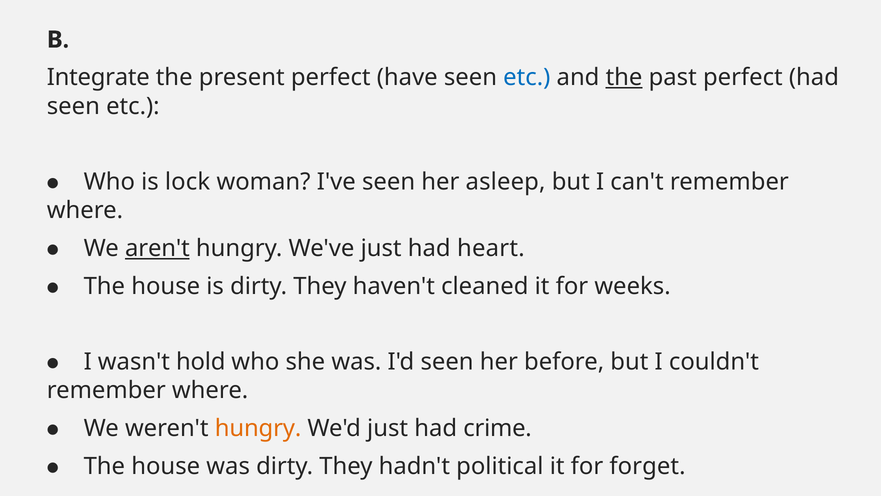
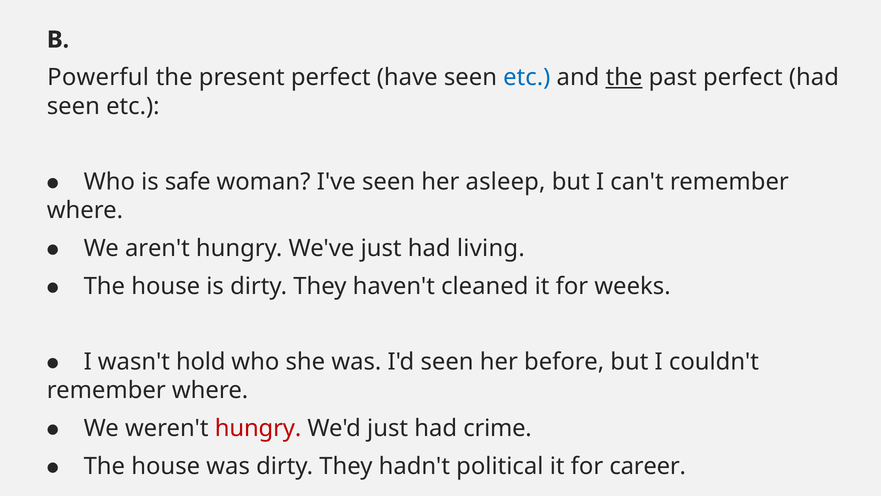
Integrate: Integrate -> Powerful (98, 78)
lock: lock -> safe (188, 182)
aren't underline: present -> none (157, 248)
heart: heart -> living (491, 248)
hungry colour: orange -> red (258, 428)
forget: forget -> career (648, 466)
